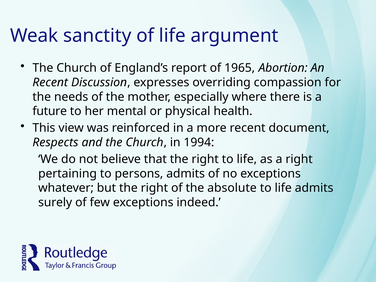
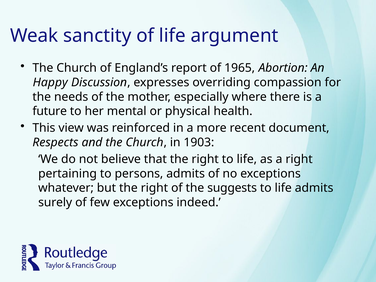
Recent: Recent -> Happy (50, 82)
1994: 1994 -> 1903 (199, 142)
absolute: absolute -> suggests (232, 188)
